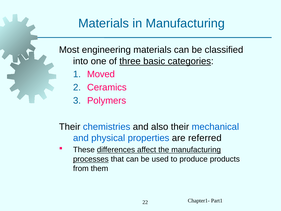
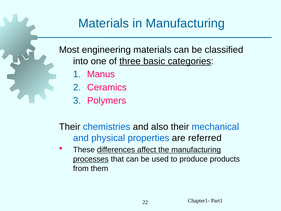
Moved: Moved -> Manus (101, 74)
